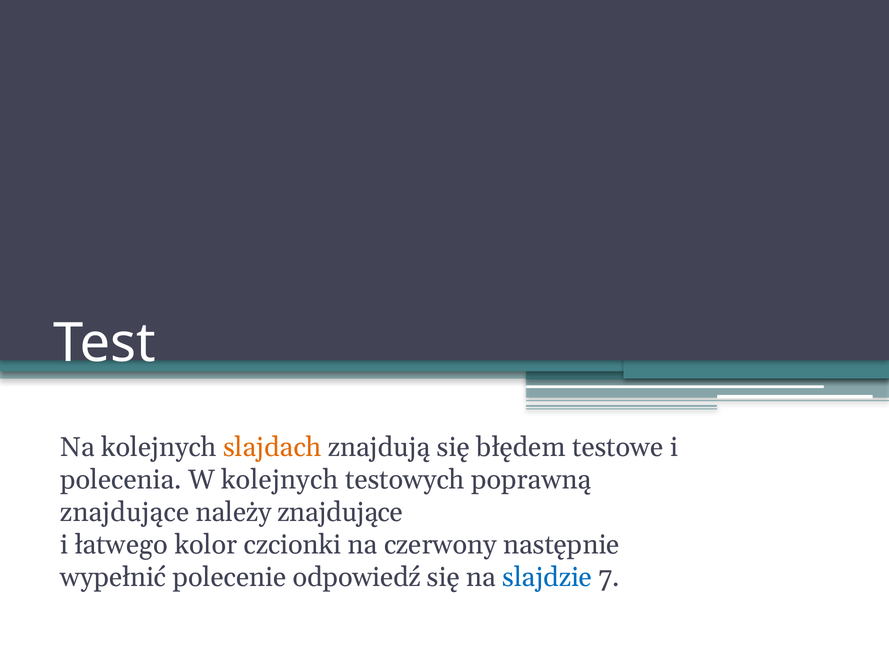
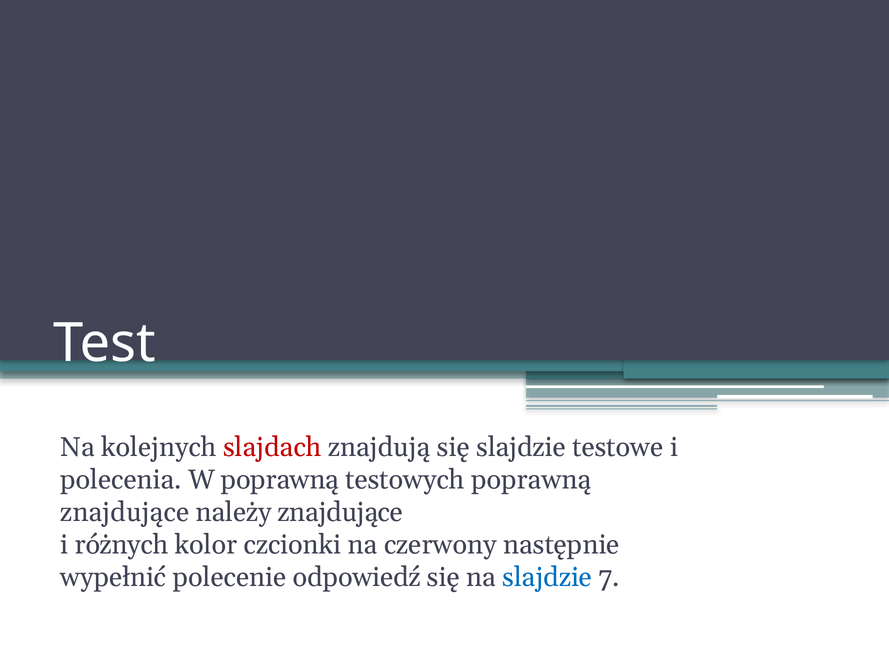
slajdach colour: orange -> red (272, 447)
się błędem: błędem -> slajdzie (521, 447)
W kolejnych: kolejnych -> poprawną (280, 480)
łatwego: łatwego -> różnych (122, 545)
